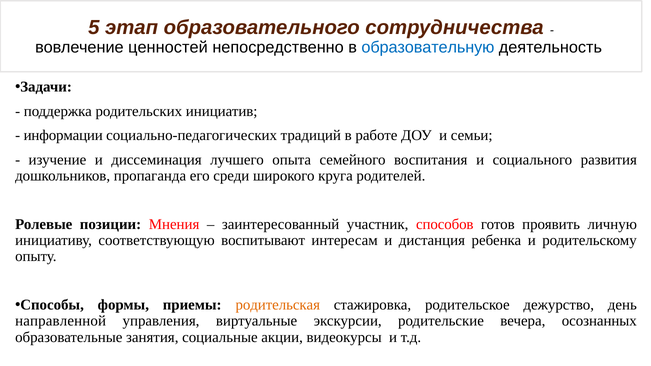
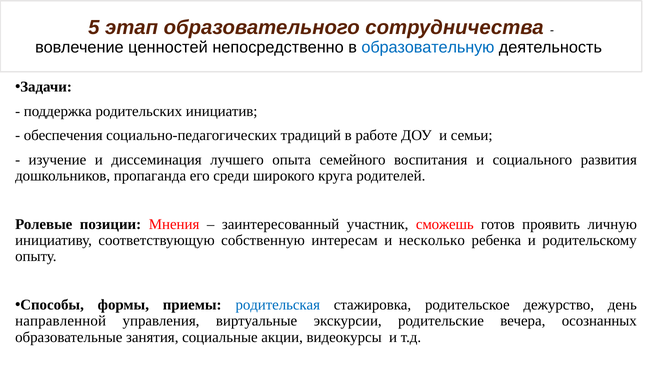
информации: информации -> обеспечения (63, 135)
способов: способов -> сможешь (445, 224)
воспитывают: воспитывают -> собственную (263, 240)
дистанция: дистанция -> несколько (432, 240)
родительская colour: orange -> blue (278, 305)
